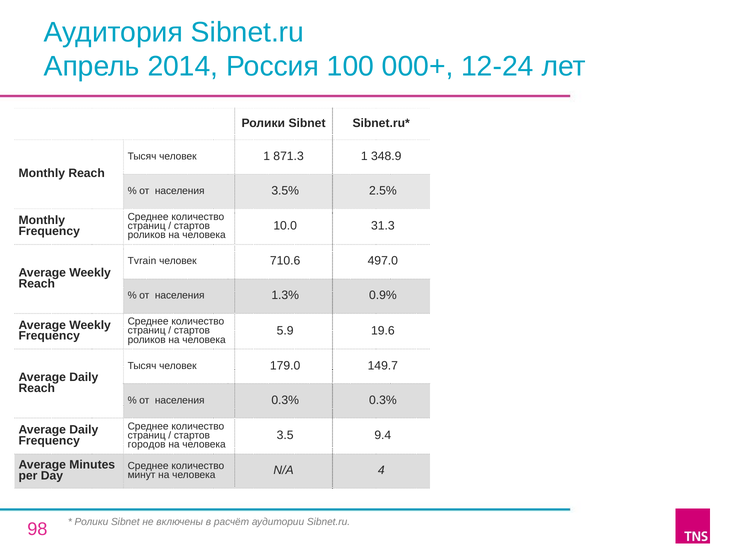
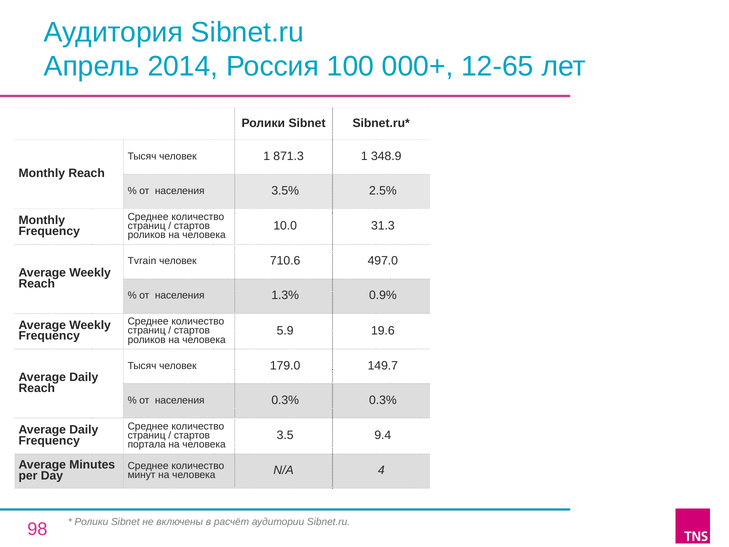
12-24: 12-24 -> 12-65 (497, 66)
городов: городов -> портала (147, 444)
